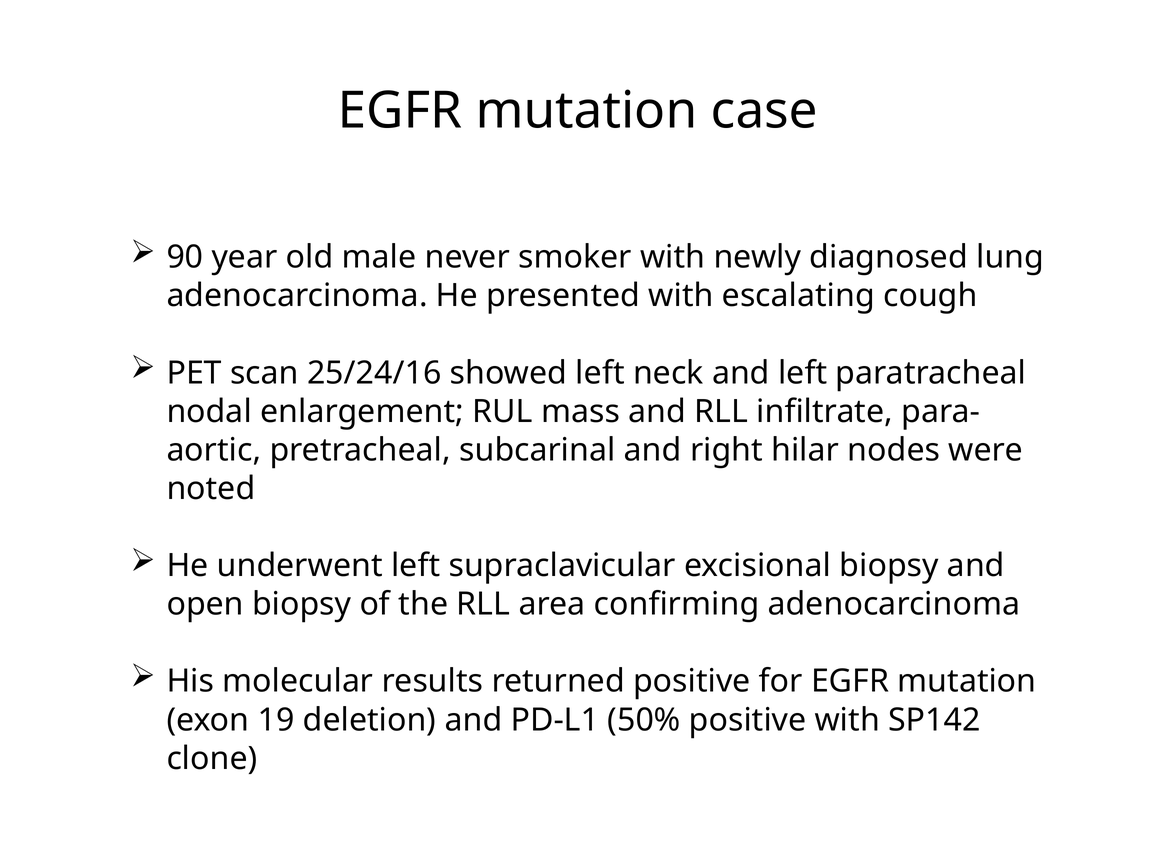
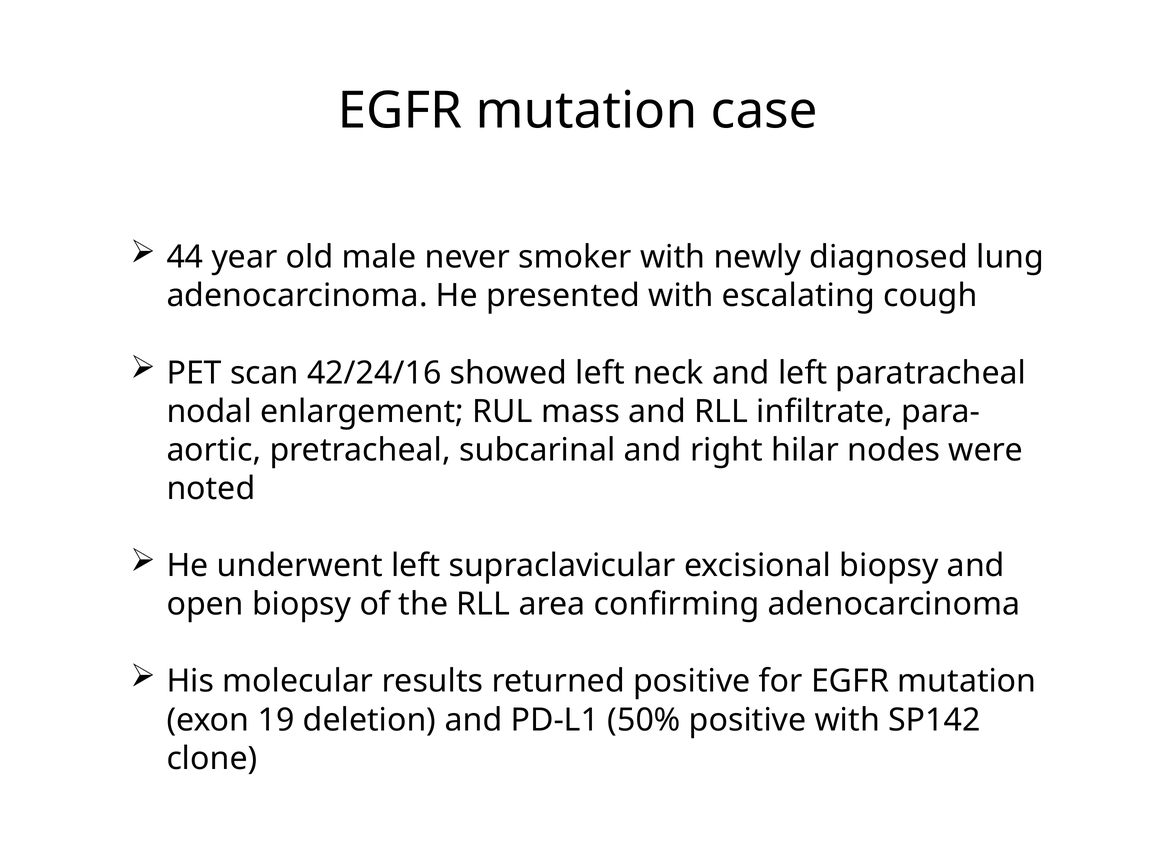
90: 90 -> 44 (185, 257)
25/24/16: 25/24/16 -> 42/24/16 (374, 373)
